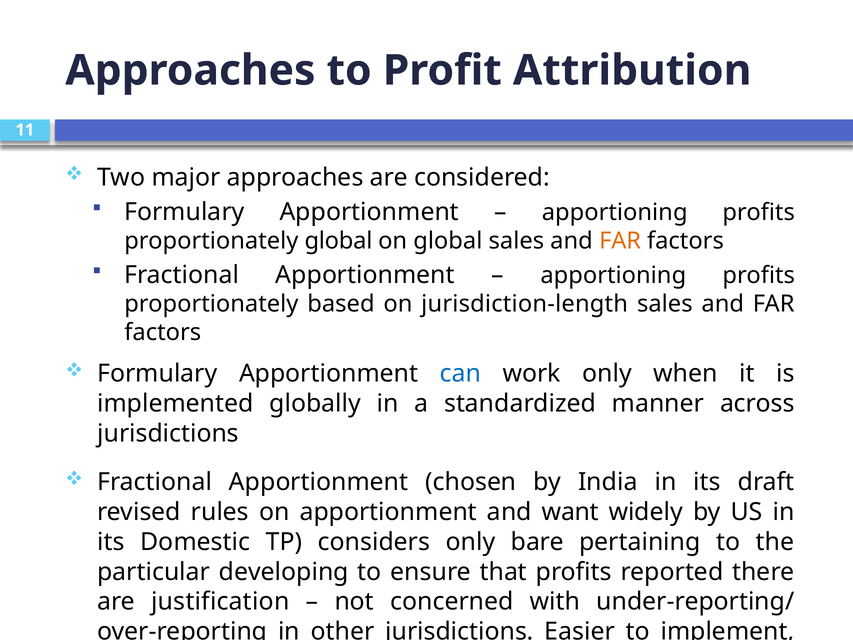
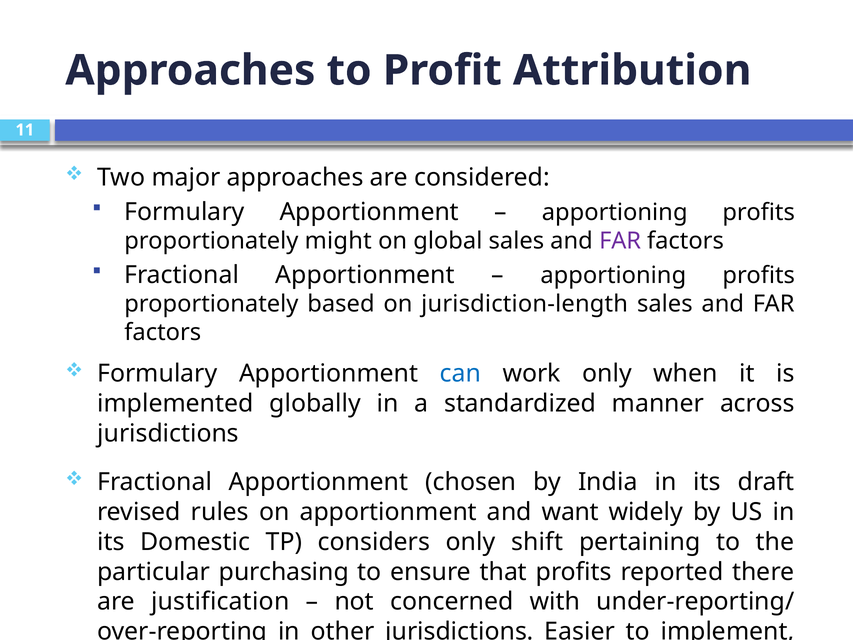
proportionately global: global -> might (338, 241)
FAR colour: orange -> purple (620, 241)
bare: bare -> shift (537, 542)
developing: developing -> purchasing (284, 572)
